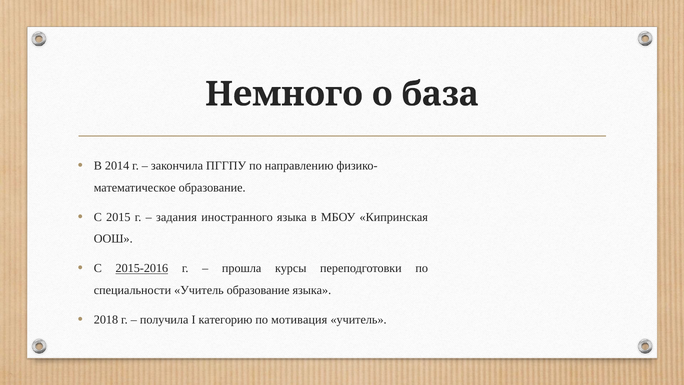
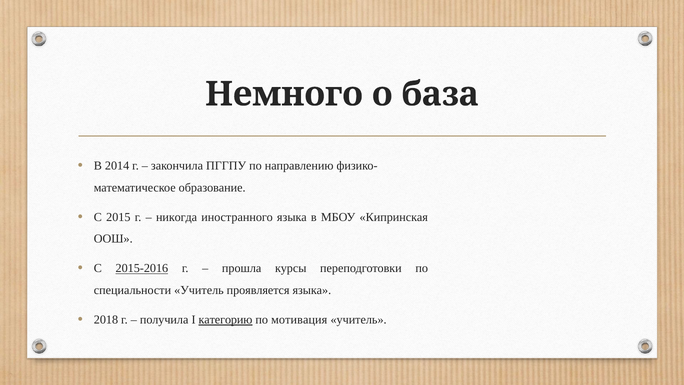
задания: задания -> никогда (177, 217)
Учитель образование: образование -> проявляется (258, 290)
категорию underline: none -> present (225, 320)
